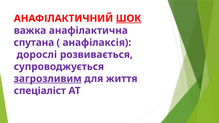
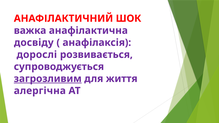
ШОК underline: present -> none (129, 19)
спутана: спутана -> досвіду (34, 43)
спеціаліст: спеціаліст -> алергічна (40, 91)
